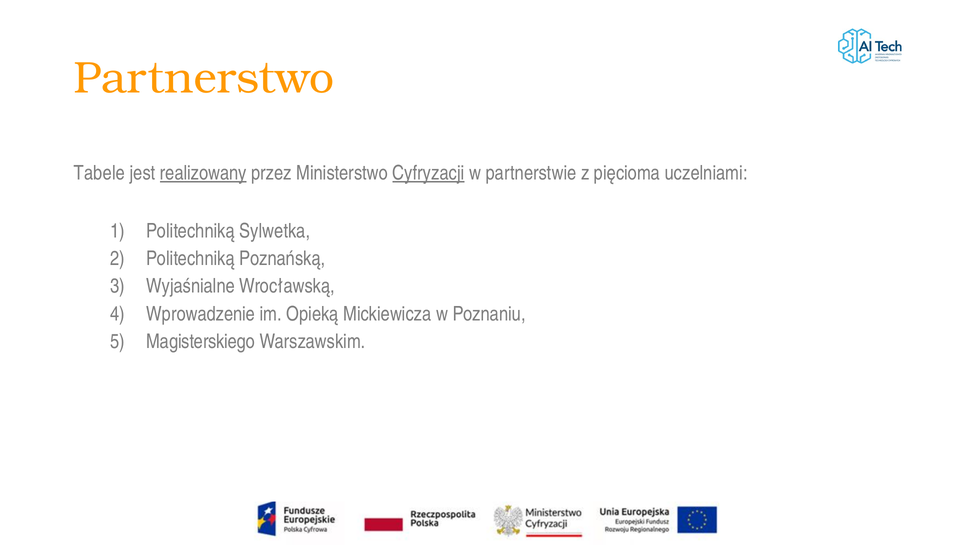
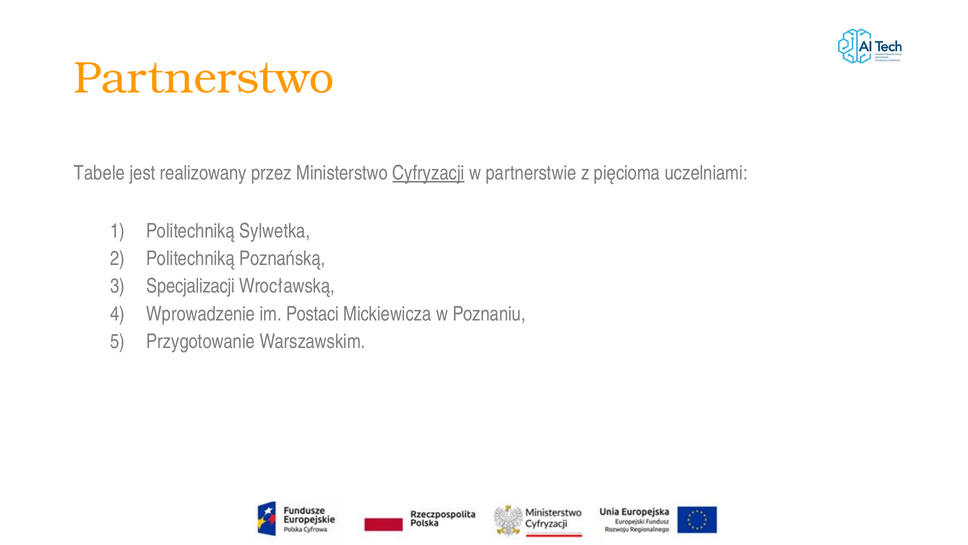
realizowany underline: present -> none (203, 173)
Wyjaśnialne: Wyjaśnialne -> Specjalizacji (191, 286)
Opieką: Opieką -> Postaci (313, 314)
Magisterskiego: Magisterskiego -> Przygotowanie (201, 341)
